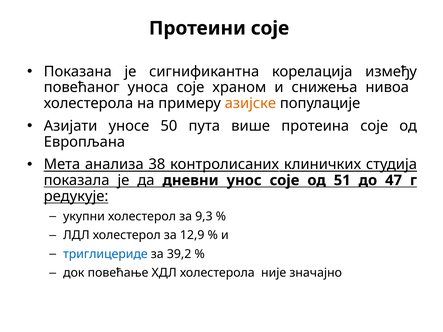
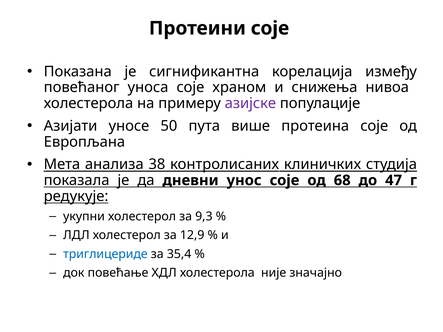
азијске colour: orange -> purple (250, 103)
51: 51 -> 68 (342, 180)
39,2: 39,2 -> 35,4 (179, 254)
